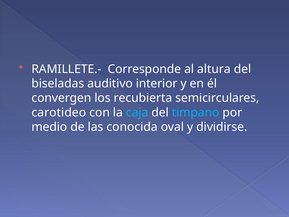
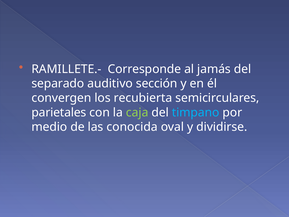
altura: altura -> jamás (214, 69)
biseladas: biseladas -> separado (58, 83)
interior: interior -> sección (157, 83)
carotideo: carotideo -> parietales (59, 112)
caja colour: light blue -> light green (137, 112)
